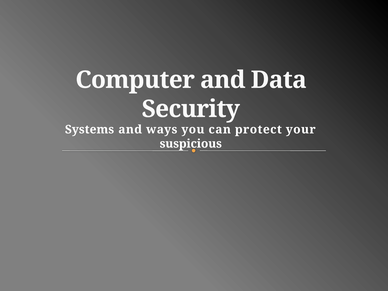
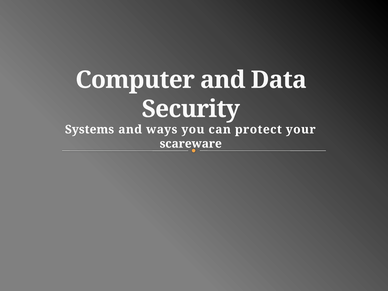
suspicious: suspicious -> scareware (191, 144)
